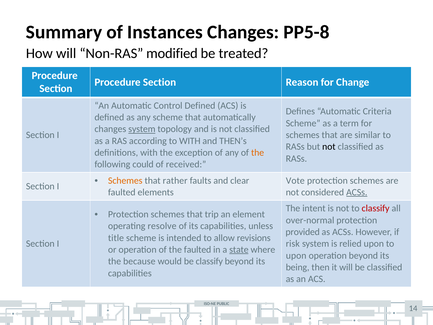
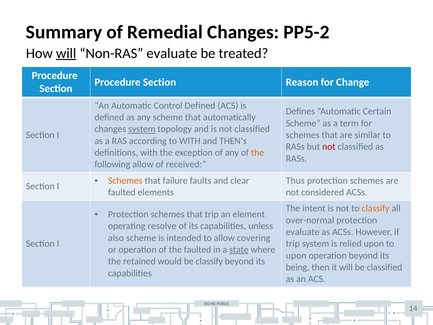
Instances: Instances -> Remedial (165, 32)
PP5-8: PP5-8 -> PP5-2 (306, 32)
will underline: none -> present (66, 53)
Non-RAS modified: modified -> evaluate (172, 53)
Criteria: Criteria -> Certain (377, 111)
not colour: black -> red (329, 147)
following could: could -> allow (143, 164)
rather: rather -> failure (175, 180)
Vote: Vote -> Thus (295, 180)
ACSs underline: present -> none (357, 192)
classify colour: red -> orange (376, 208)
provided: provided -> evaluate (303, 232)
title: title -> also (116, 238)
revisions: revisions -> covering (254, 238)
risk: risk -> trip (293, 244)
because: because -> retained (139, 261)
